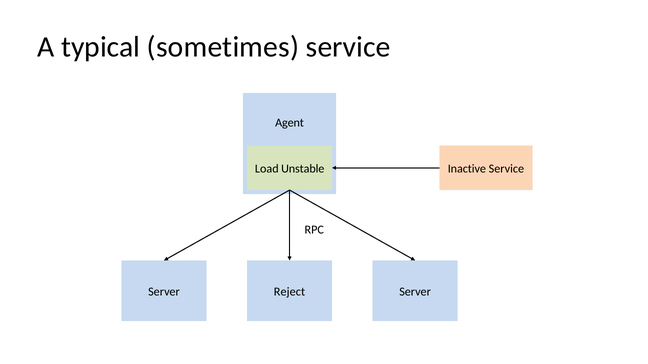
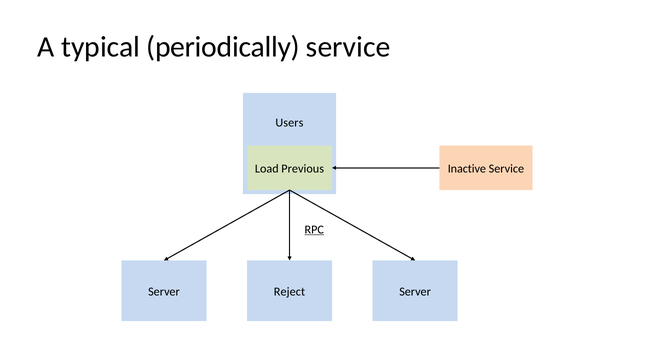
sometimes: sometimes -> periodically (223, 47)
Agent: Agent -> Users (289, 123)
Unstable: Unstable -> Previous (303, 169)
RPC underline: none -> present (314, 230)
